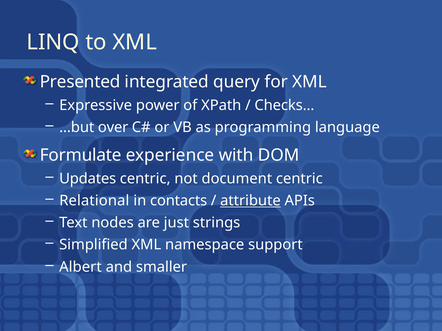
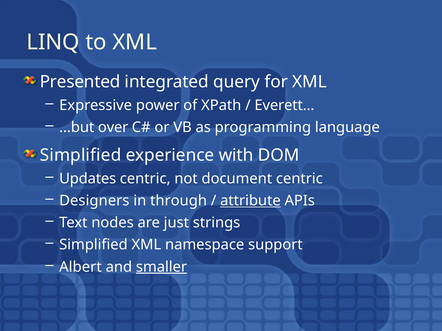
Checks…: Checks… -> Everett… (284, 105)
Formulate: Formulate -> Simplified (81, 155)
Relational: Relational -> Designers (94, 201)
contacts: contacts -> through (179, 201)
smaller underline: none -> present (162, 267)
